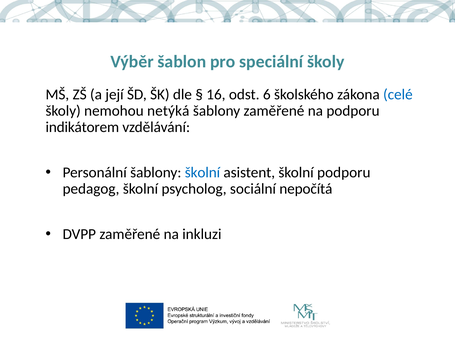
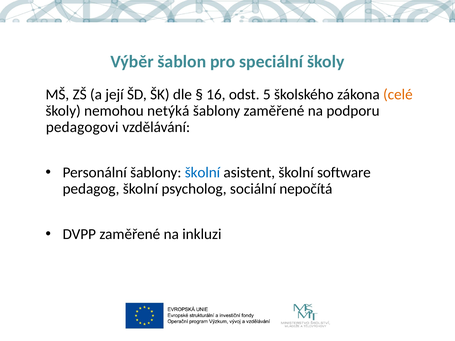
6: 6 -> 5 (267, 95)
celé colour: blue -> orange (398, 95)
indikátorem: indikátorem -> pedagogovi (82, 127)
školní podporu: podporu -> software (344, 173)
